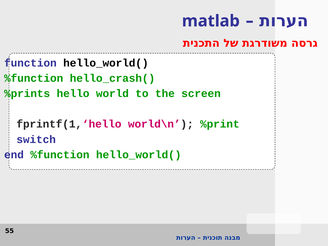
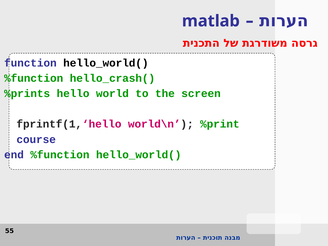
switch: switch -> course (36, 139)
